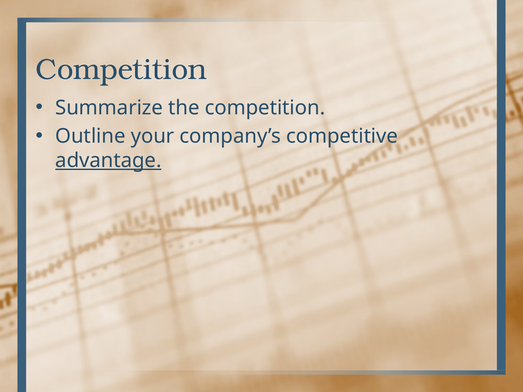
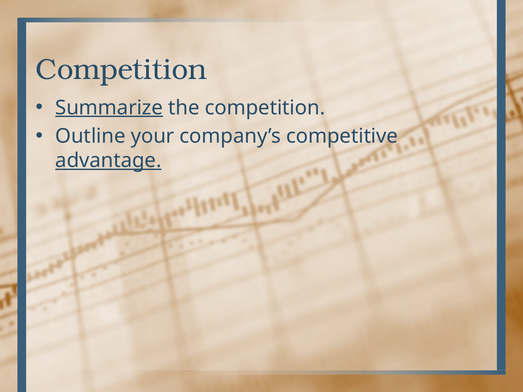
Summarize underline: none -> present (109, 108)
